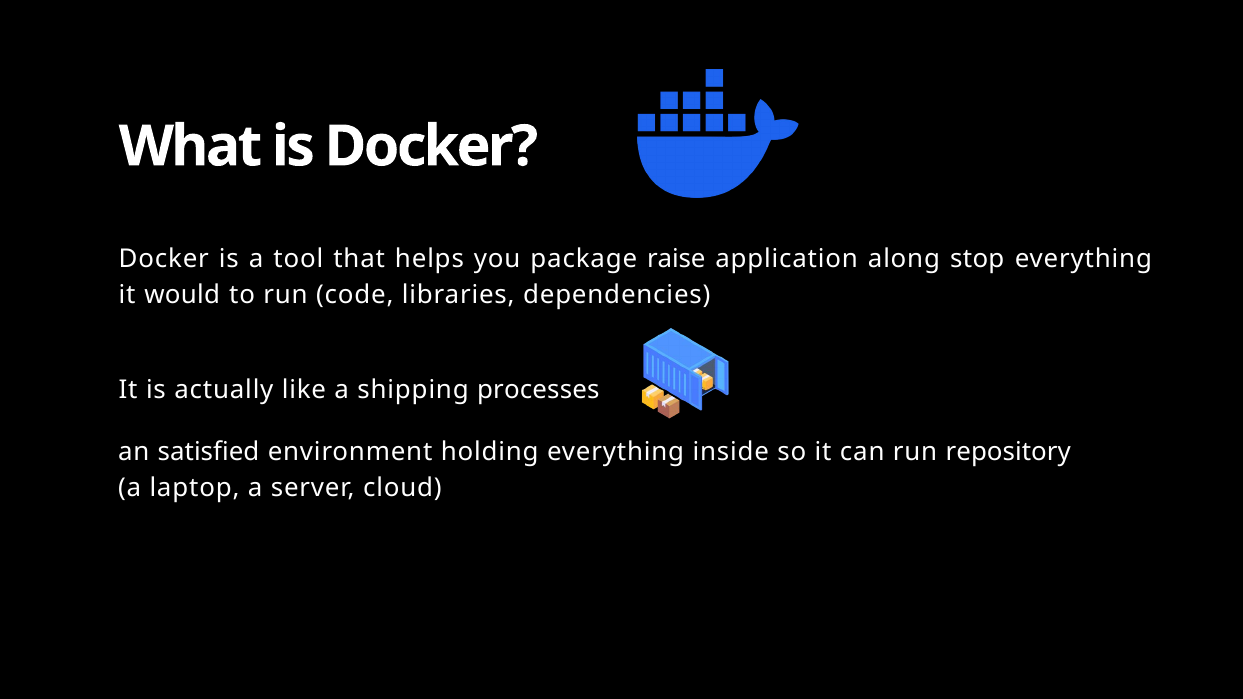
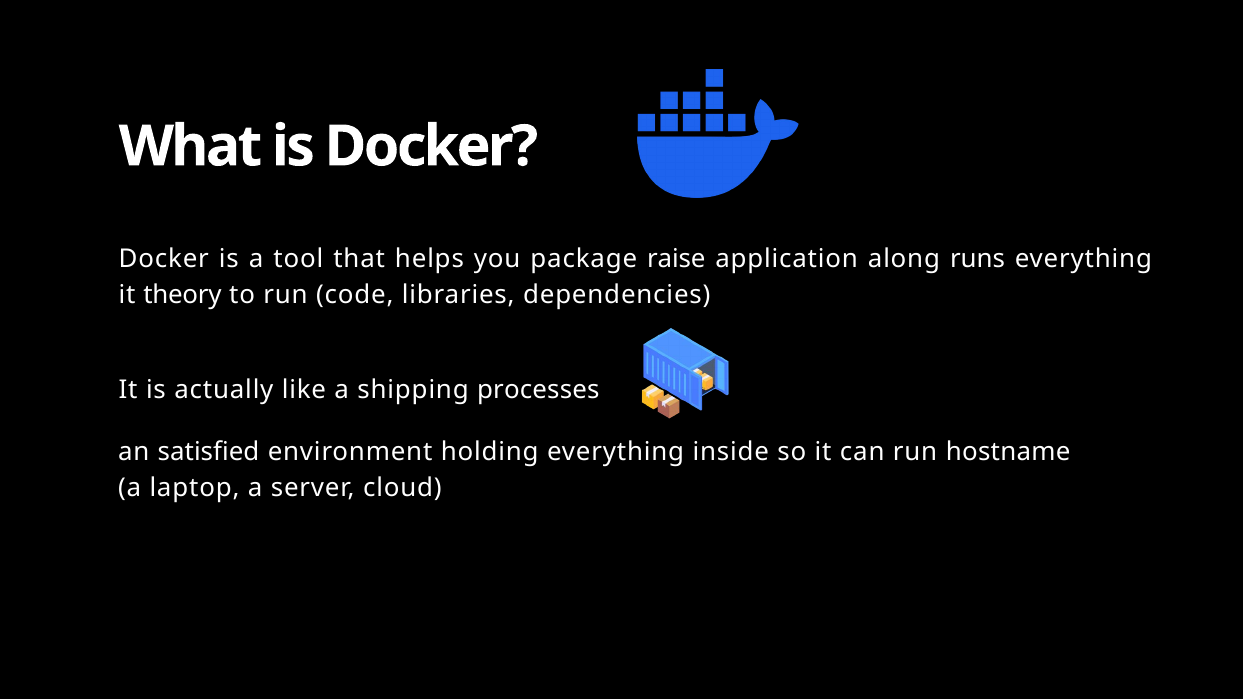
stop: stop -> runs (977, 259)
would: would -> theory (182, 295)
repository: repository -> hostname (1008, 452)
